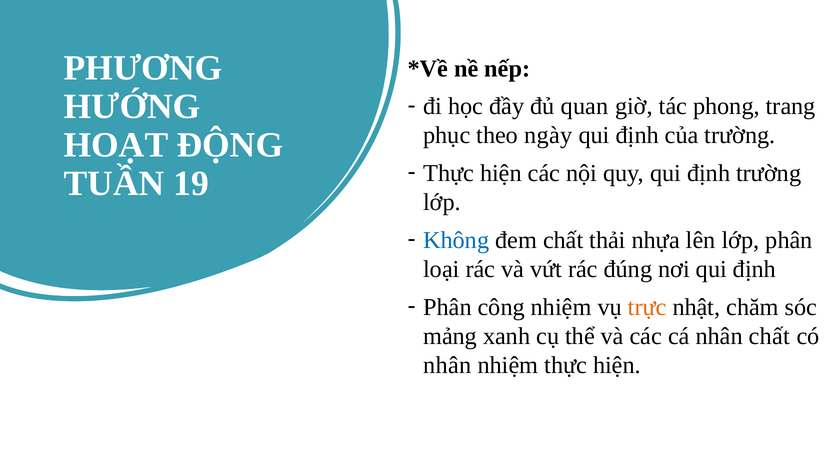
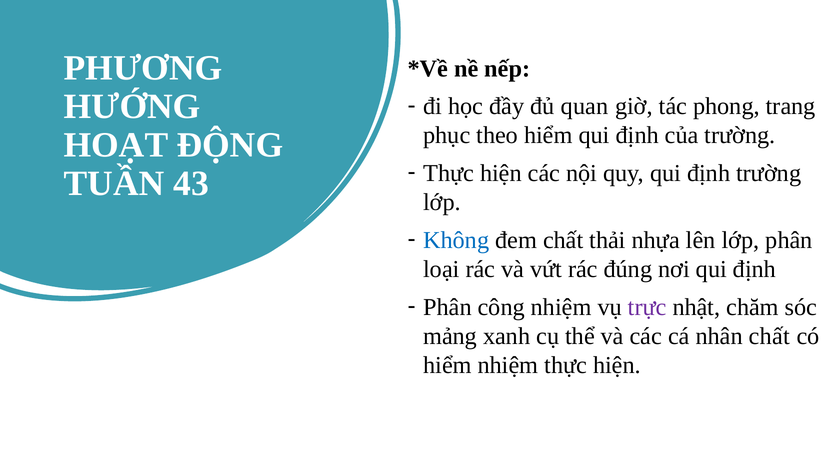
theo ngày: ngày -> hiểm (548, 136)
19: 19 -> 43 (191, 184)
trực colour: orange -> purple (647, 308)
nhân: nhân -> hiểm (447, 366)
